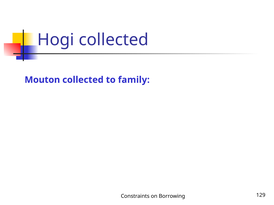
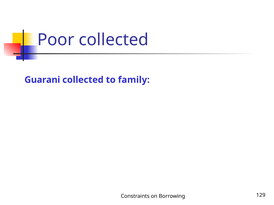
Hogi: Hogi -> Poor (56, 40)
Mouton: Mouton -> Guarani (42, 80)
